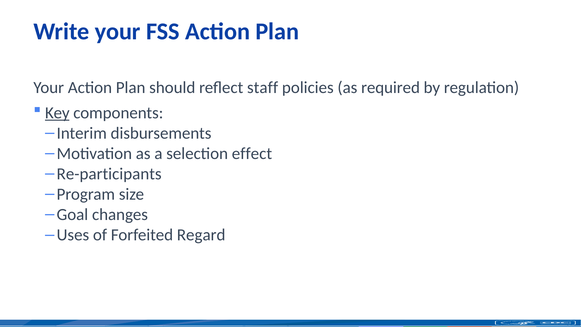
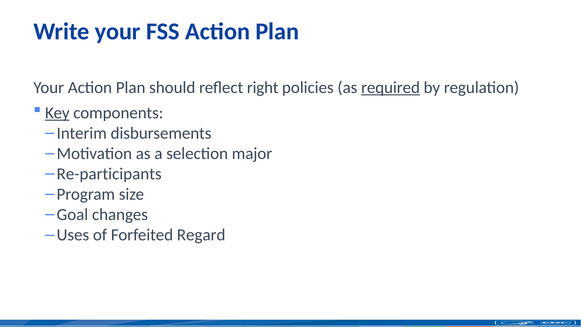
staff: staff -> right (263, 88)
required underline: none -> present (391, 88)
effect: effect -> major (252, 153)
